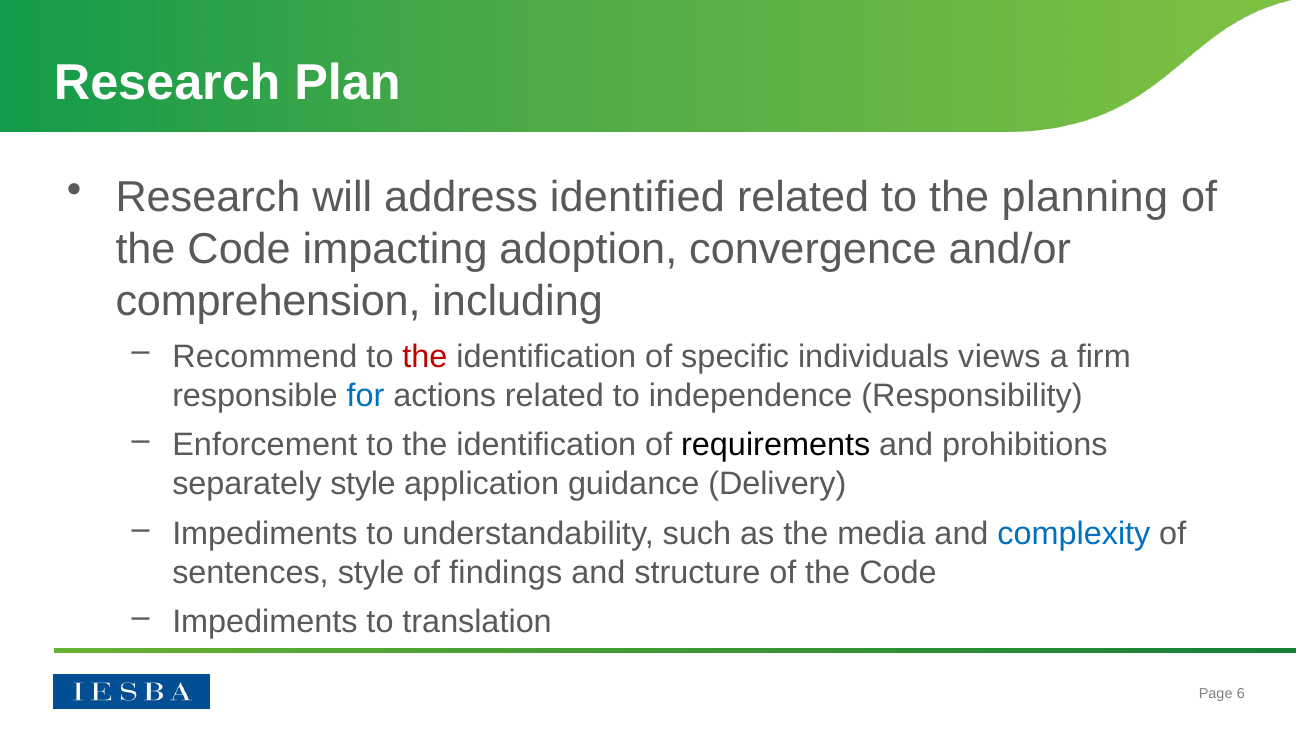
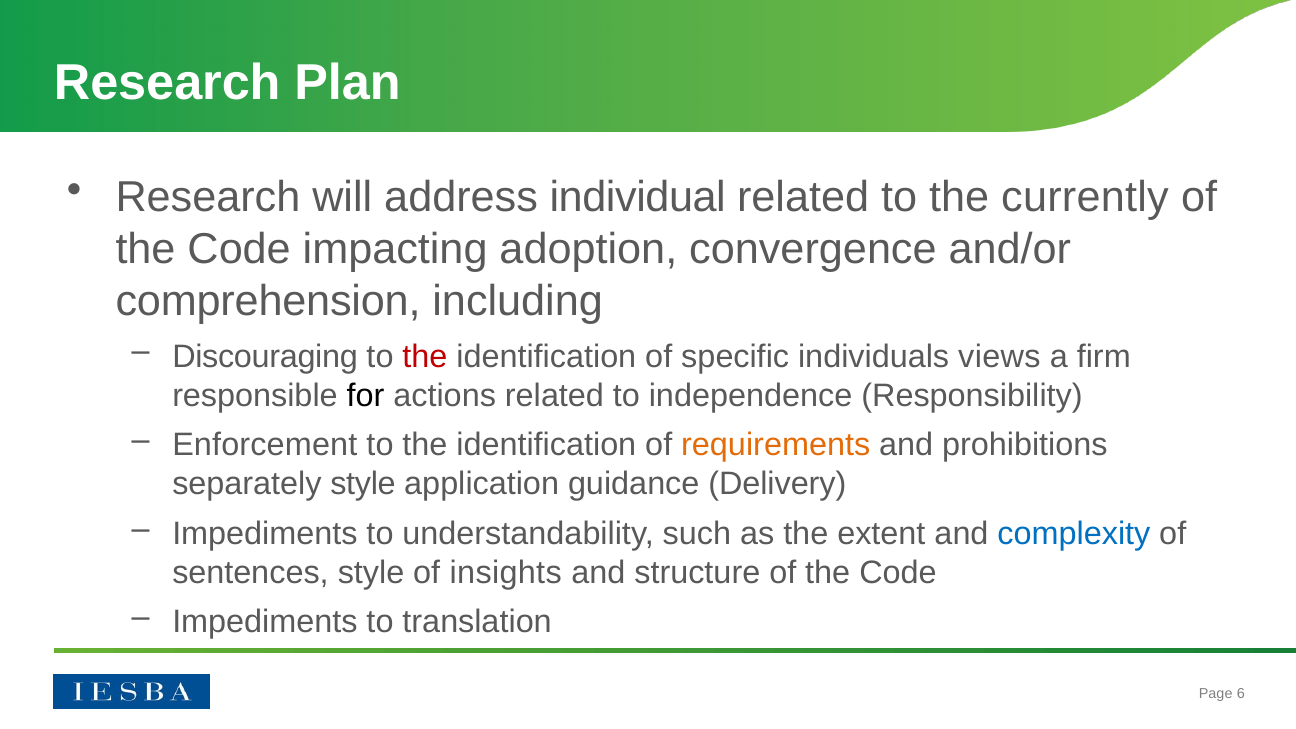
identified: identified -> individual (638, 197)
planning: planning -> currently (1085, 197)
Recommend: Recommend -> Discouraging (265, 357)
for colour: blue -> black (366, 395)
requirements colour: black -> orange (776, 445)
media: media -> extent (881, 534)
findings: findings -> insights (506, 573)
